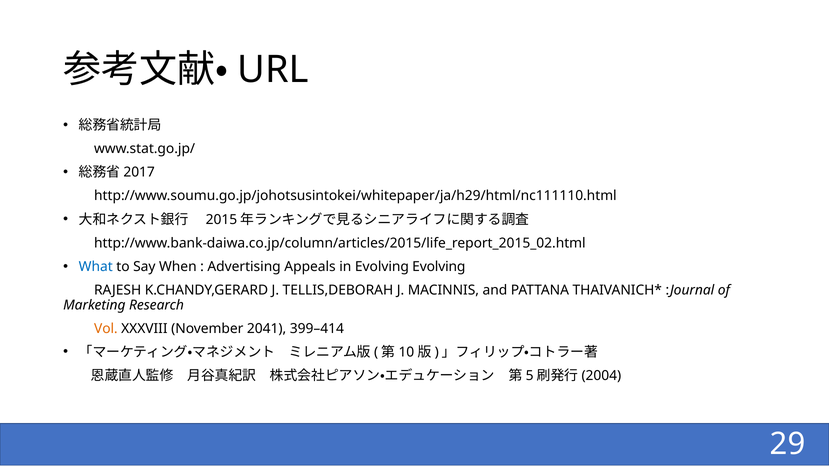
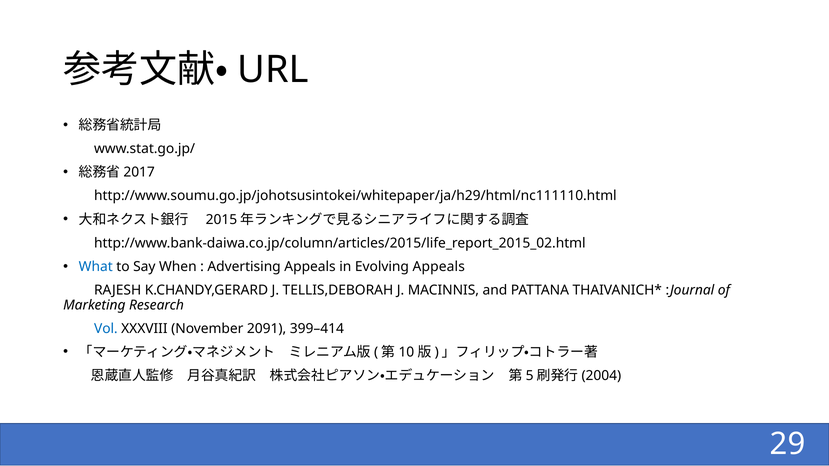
Evolving Evolving: Evolving -> Appeals (439, 267)
Vol colour: orange -> blue (106, 329)
2041: 2041 -> 2091 (267, 329)
